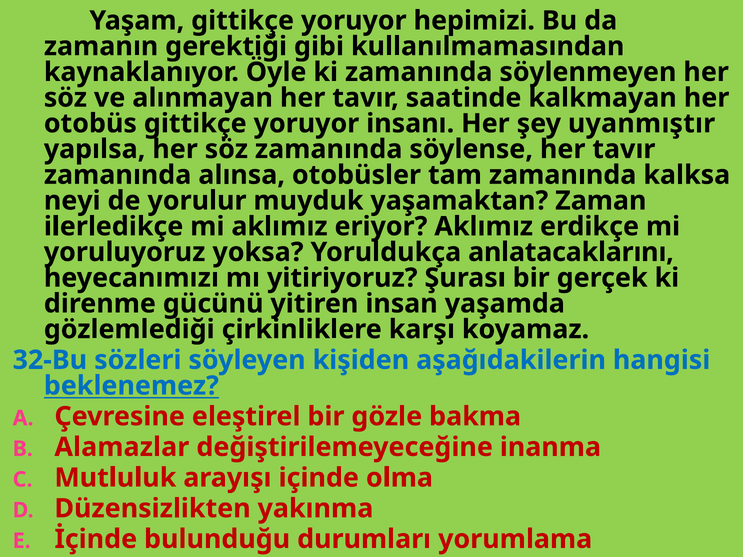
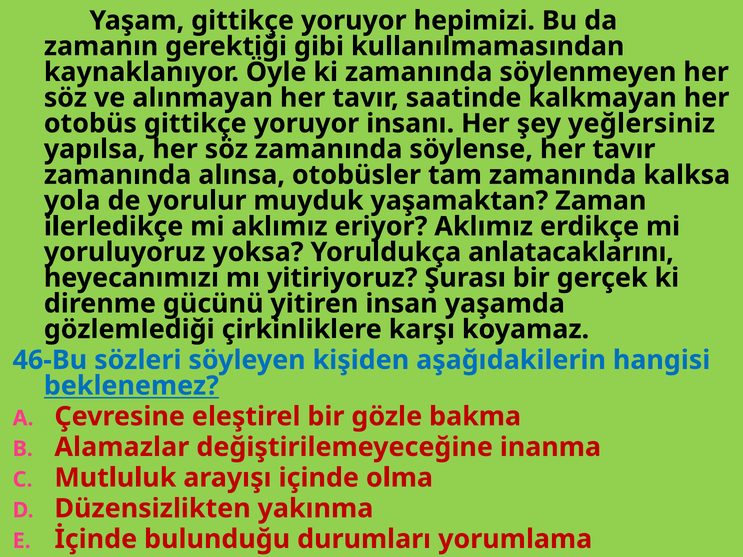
uyanmıştır: uyanmıştır -> yeğlersiniz (642, 124)
neyi: neyi -> yola (72, 201)
32-Bu: 32-Bu -> 46-Bu (50, 360)
